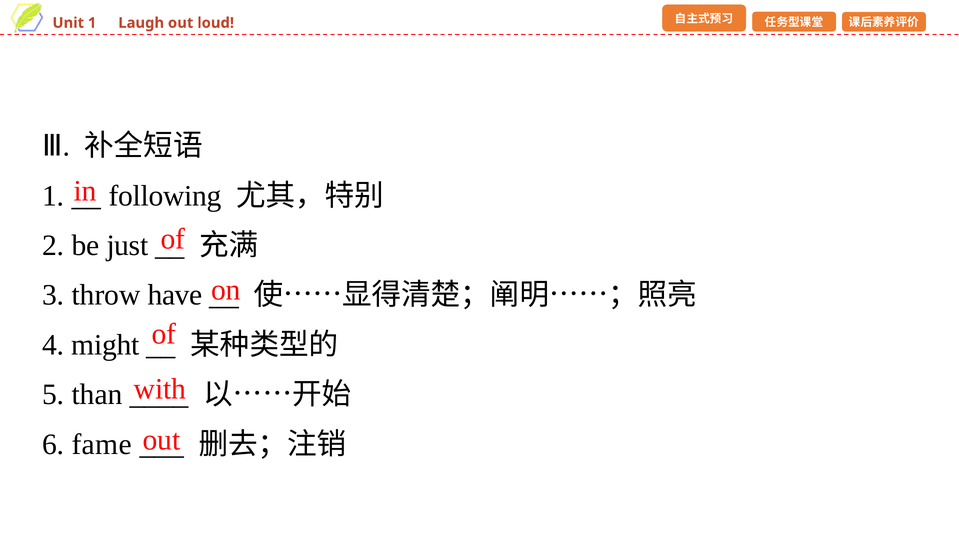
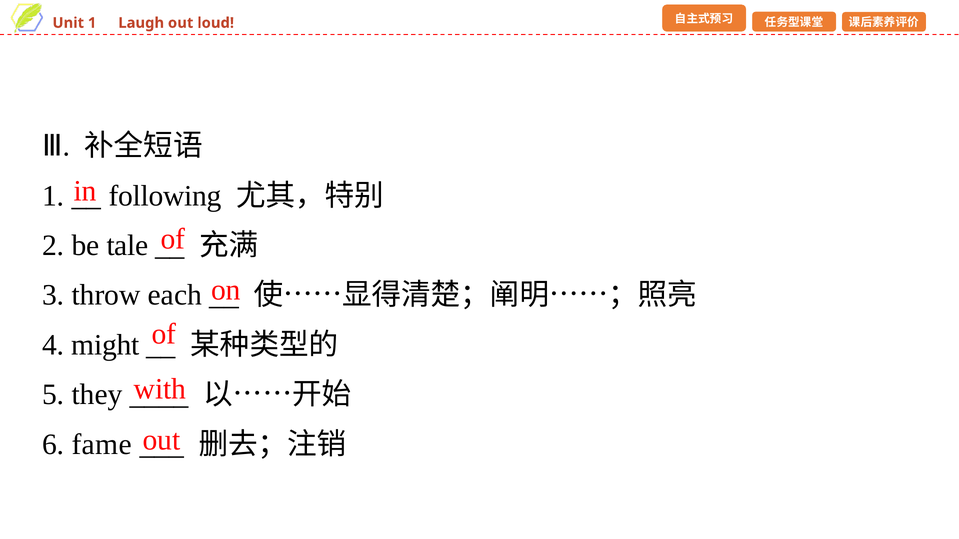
just: just -> tale (127, 246)
have: have -> each (175, 295)
than: than -> they (97, 395)
